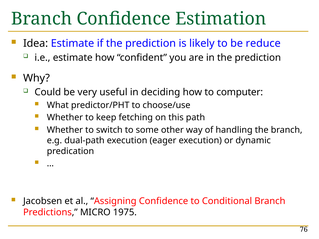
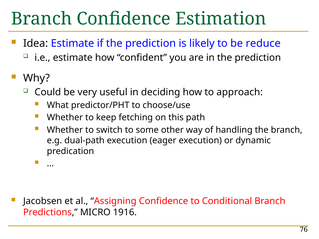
computer: computer -> approach (240, 92)
1975: 1975 -> 1916 (125, 213)
